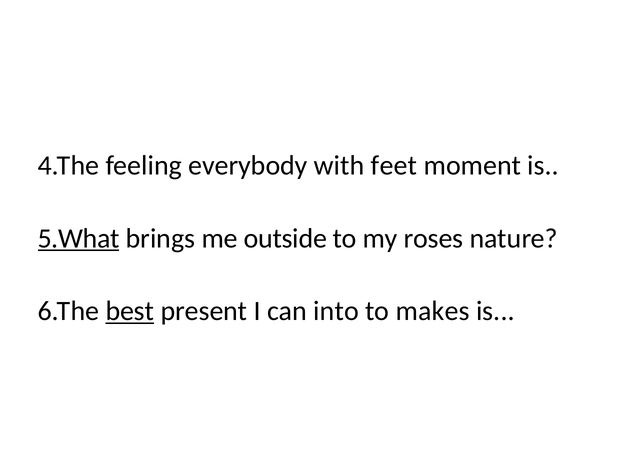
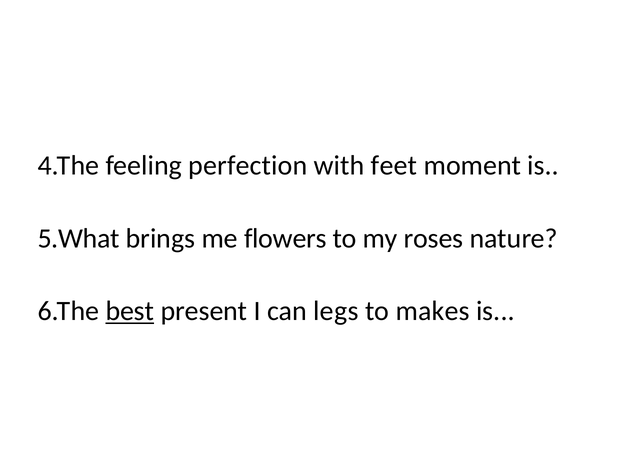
everybody: everybody -> perfection (248, 166)
5.What underline: present -> none (79, 239)
outside: outside -> flowers (285, 239)
into: into -> legs (336, 311)
